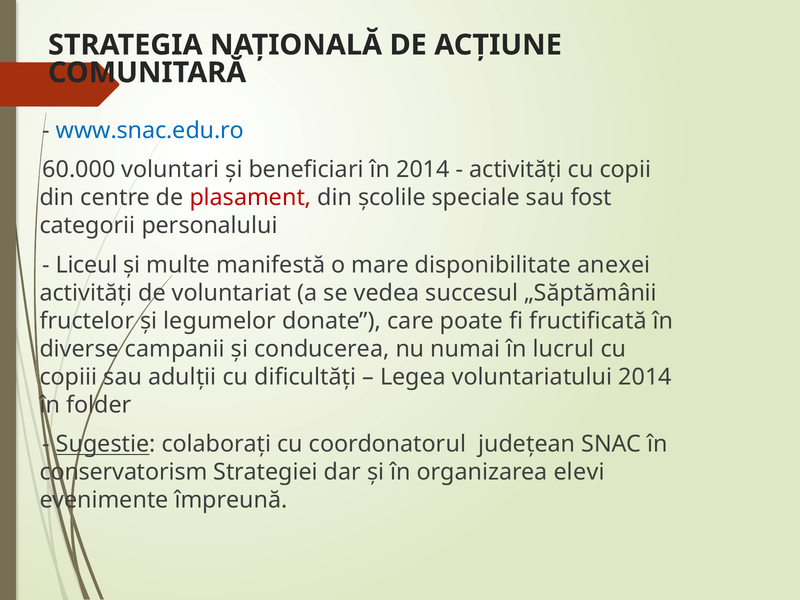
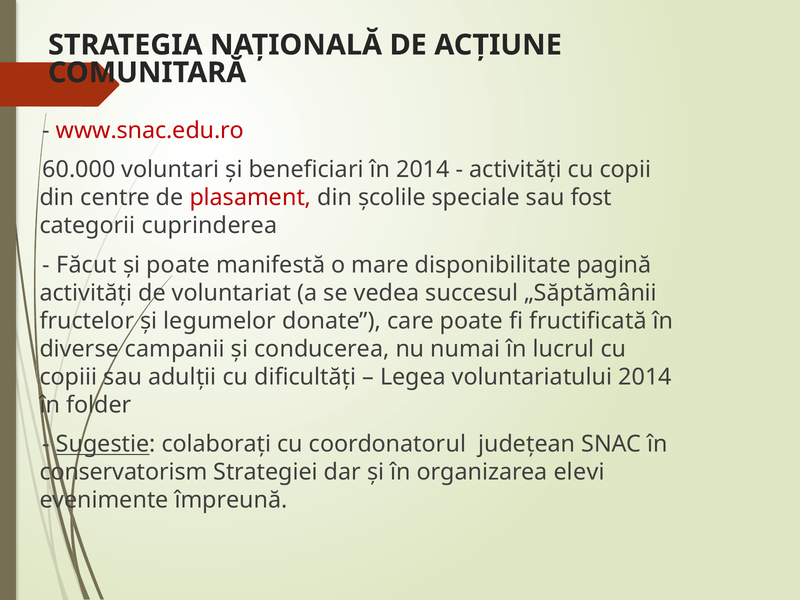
www.snac.edu.ro colour: blue -> red (150, 131)
personalului: personalului -> cuprinderea (209, 226)
Liceul: Liceul -> Făcut (86, 265)
și multe: multe -> poate (178, 265)
anexei: anexei -> pagină (614, 265)
